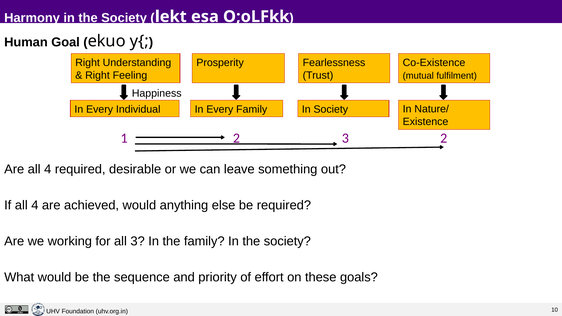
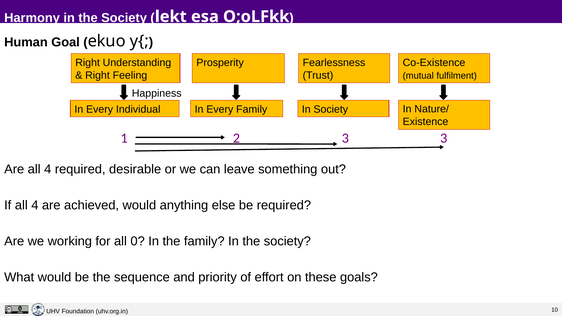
3 2: 2 -> 3 (444, 138)
all 3: 3 -> 0 (138, 241)
